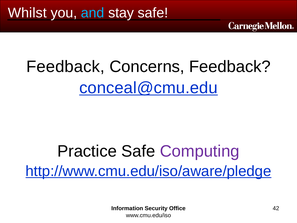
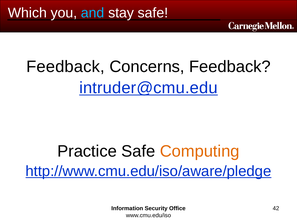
Whilst: Whilst -> Which (27, 13)
conceal@cmu.edu: conceal@cmu.edu -> intruder@cmu.edu (148, 88)
Computing colour: purple -> orange (200, 151)
